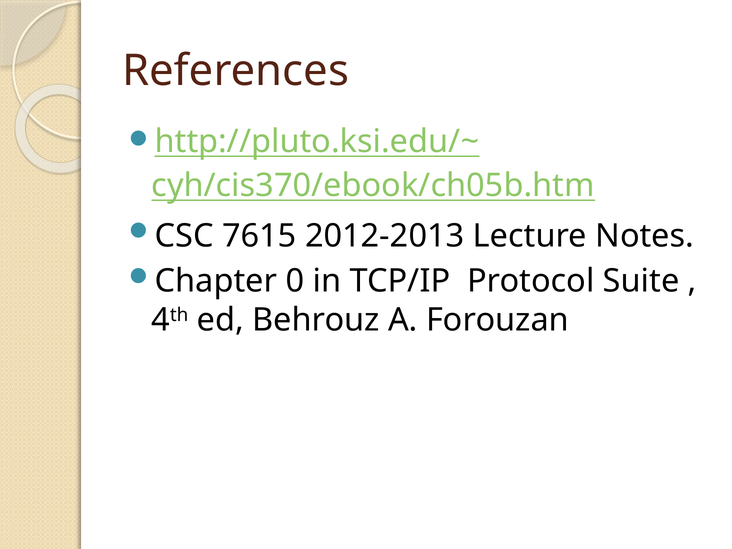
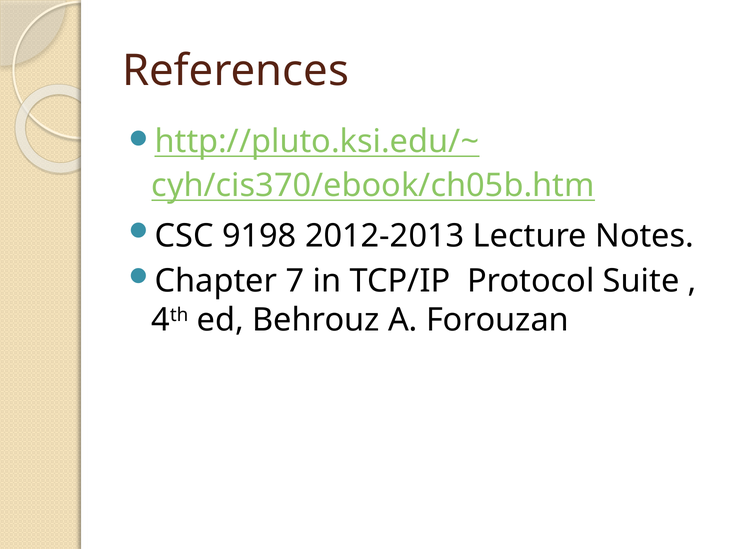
7615: 7615 -> 9198 (259, 236)
0: 0 -> 7 (295, 281)
